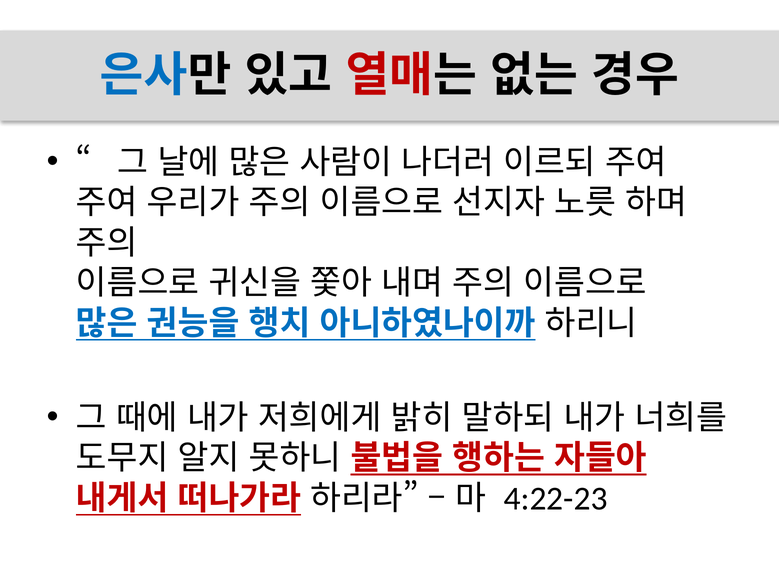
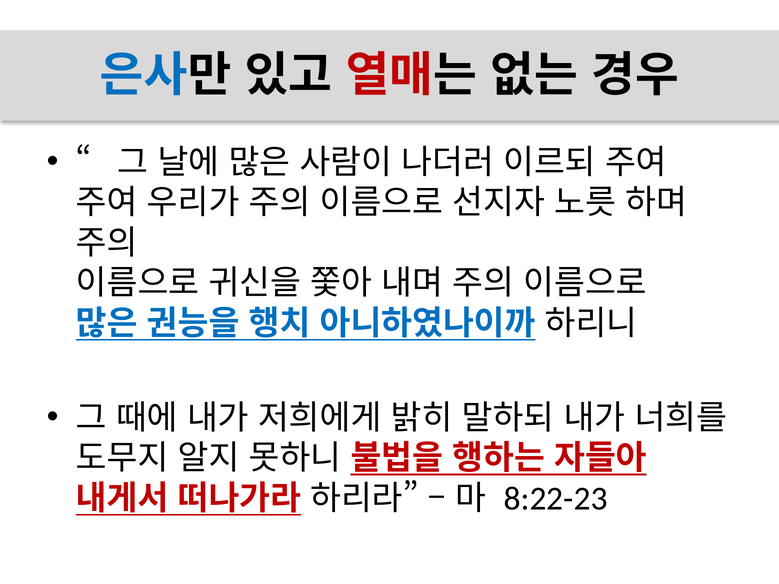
4:22-23: 4:22-23 -> 8:22-23 (556, 499)
